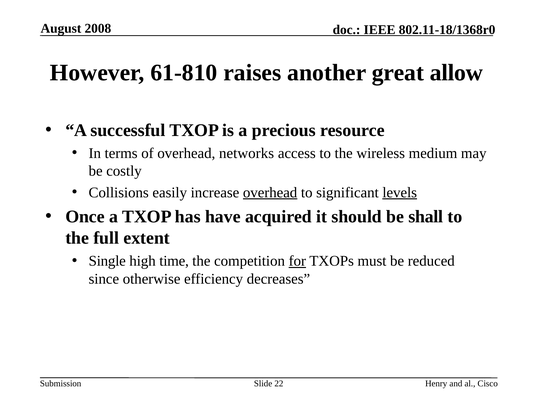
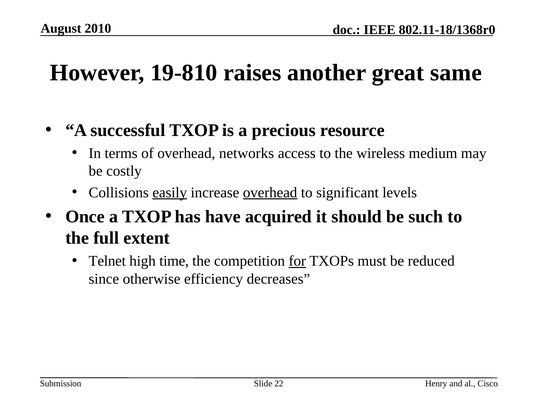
2008: 2008 -> 2010 (98, 28)
61-810: 61-810 -> 19-810 (184, 73)
allow: allow -> same (456, 73)
easily underline: none -> present (170, 192)
levels underline: present -> none (400, 192)
shall: shall -> such (426, 217)
Single: Single -> Telnet (107, 261)
